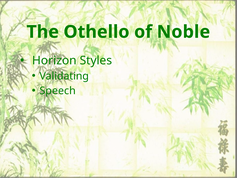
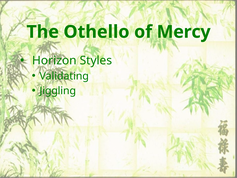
Noble: Noble -> Mercy (184, 32)
Speech: Speech -> Jiggling (58, 91)
